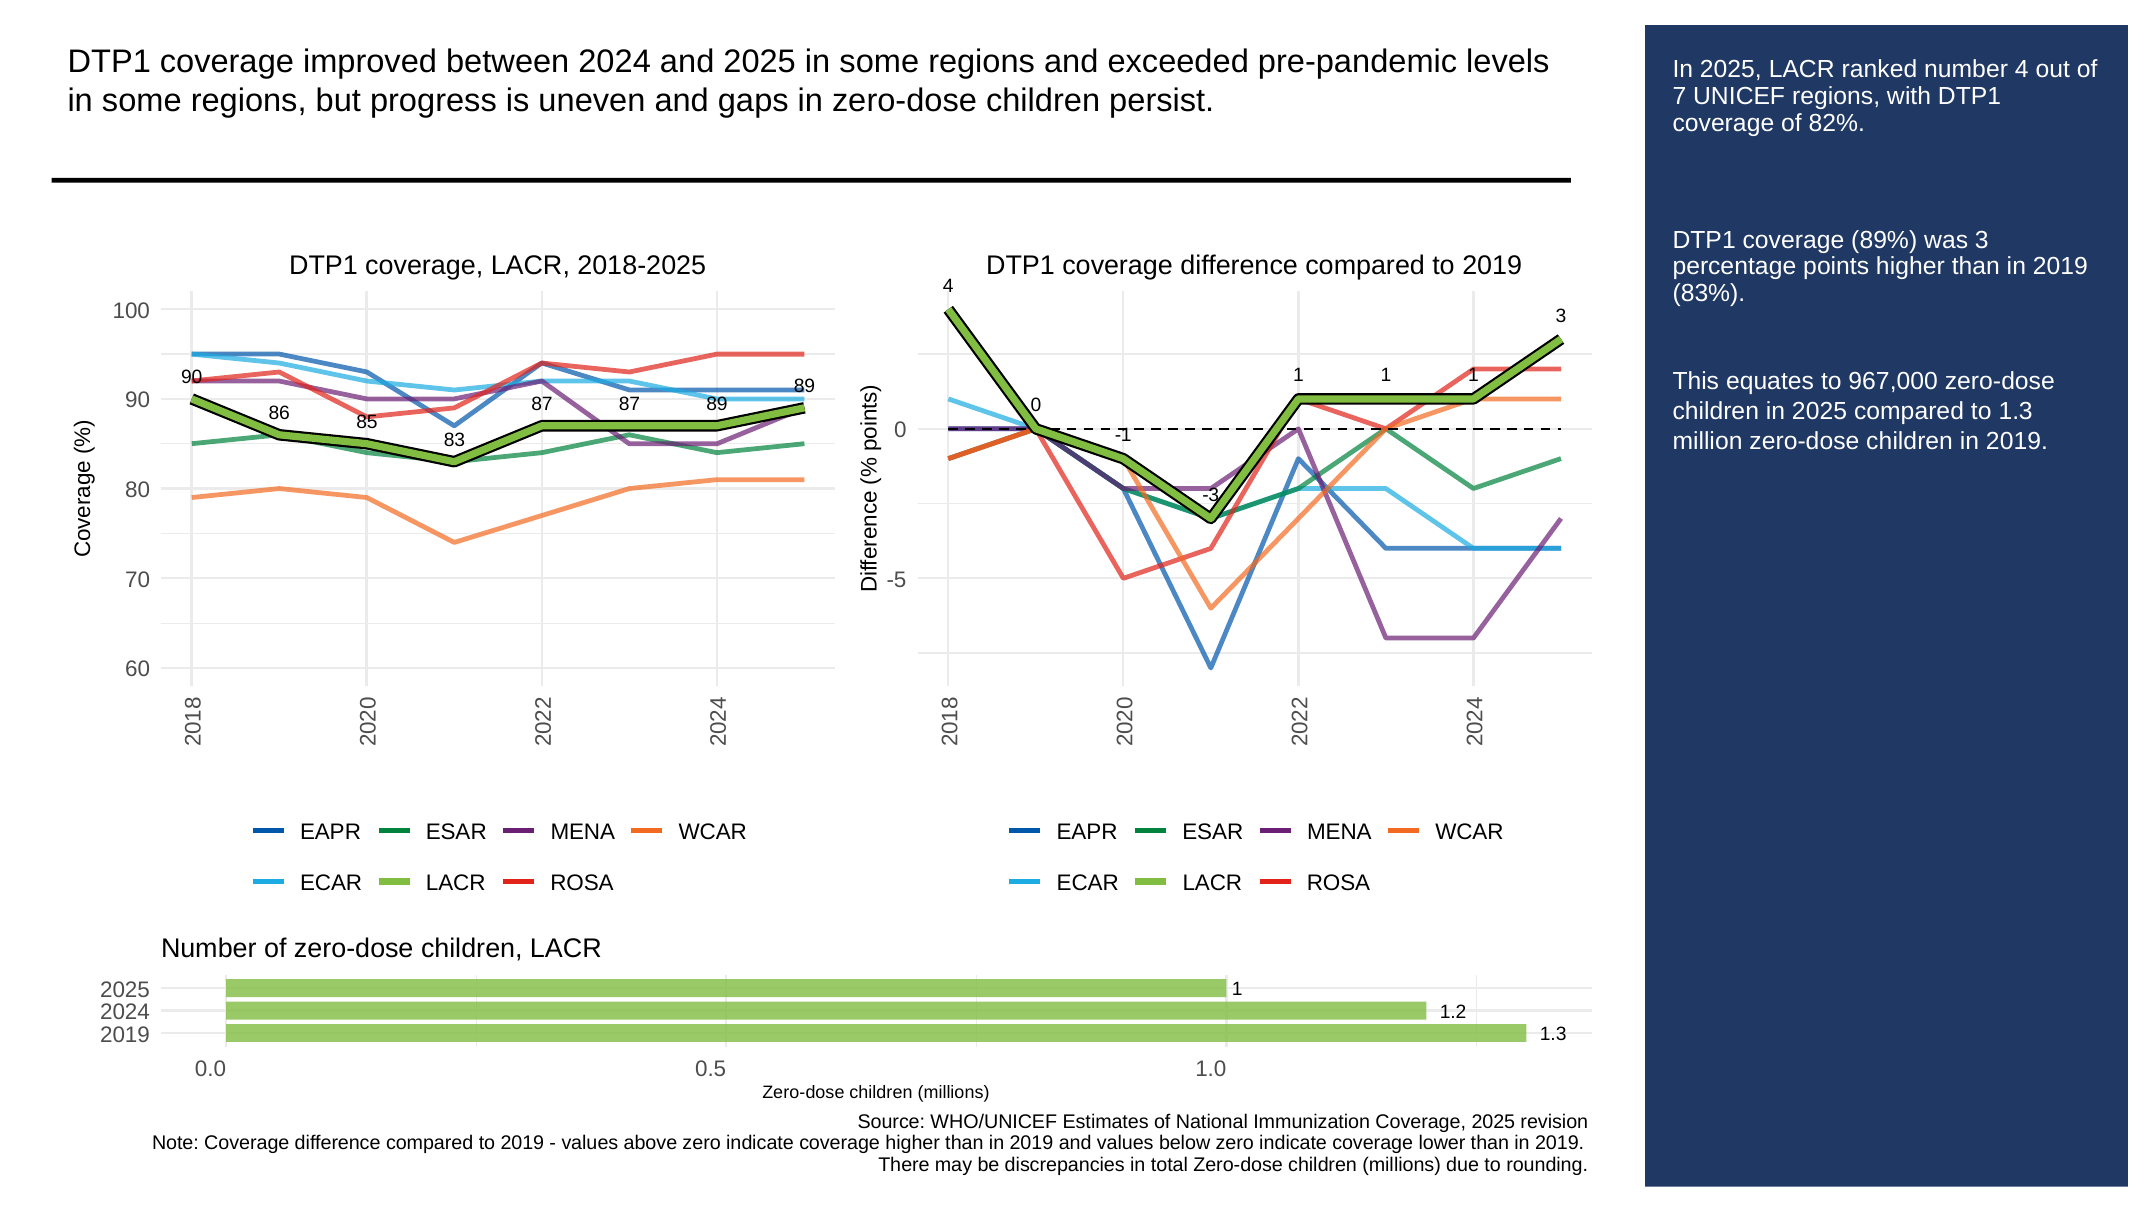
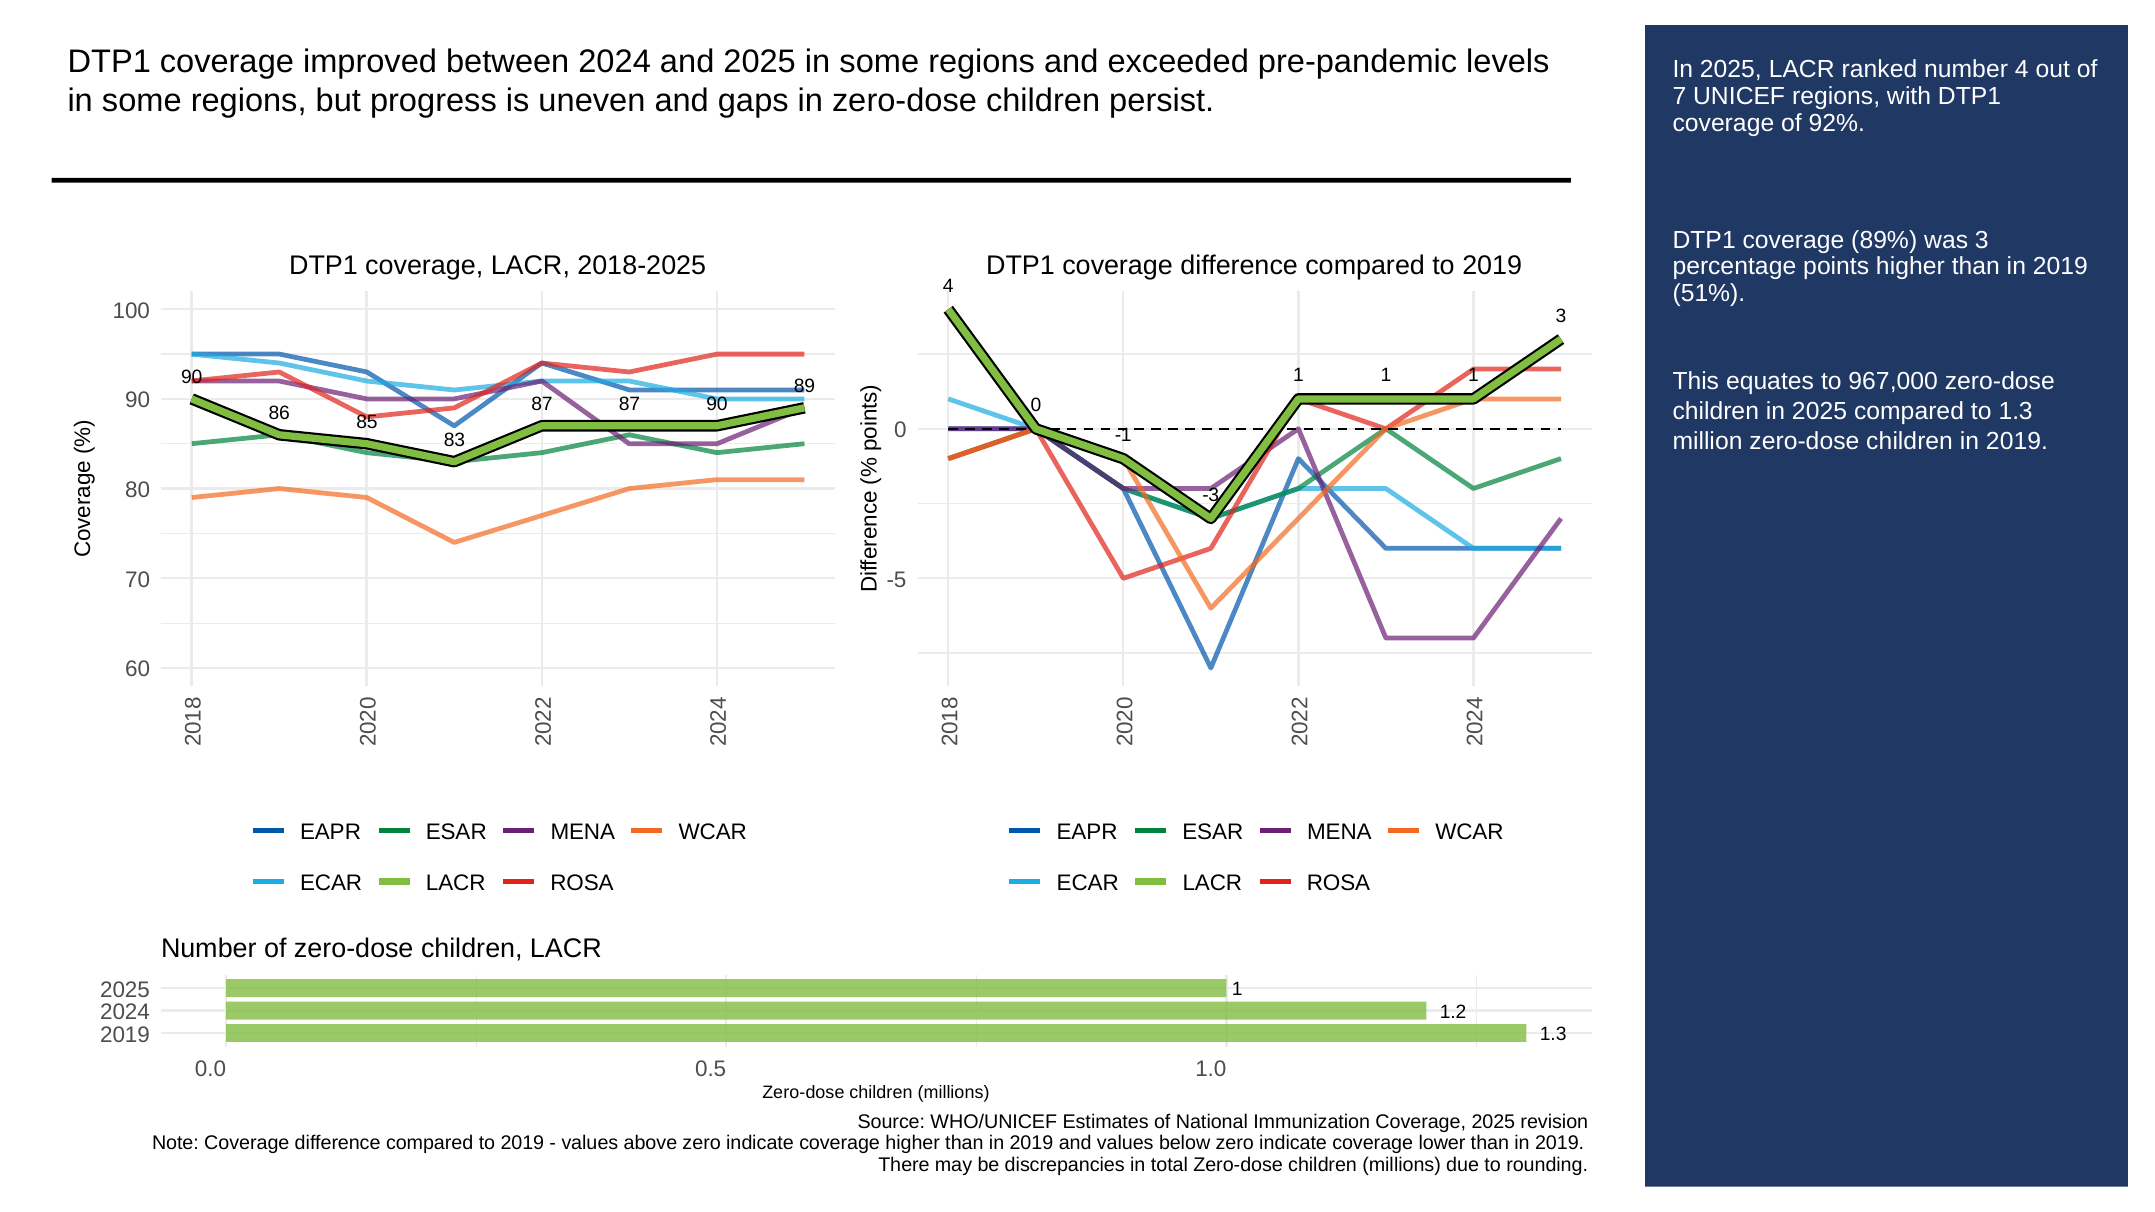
82%: 82% -> 92% (1837, 123)
83%: 83% -> 51% (1709, 293)
87 89: 89 -> 90 (717, 404)
